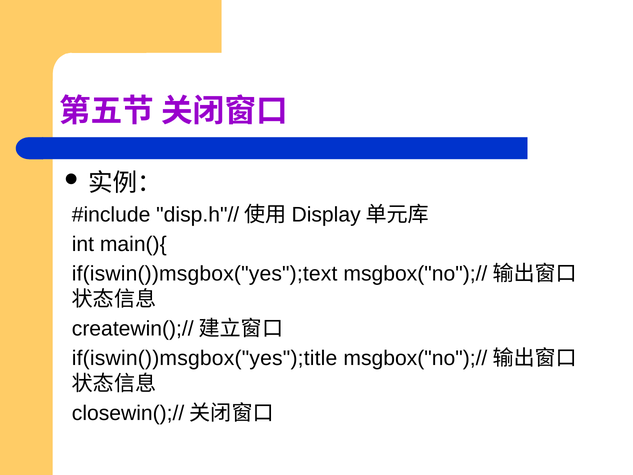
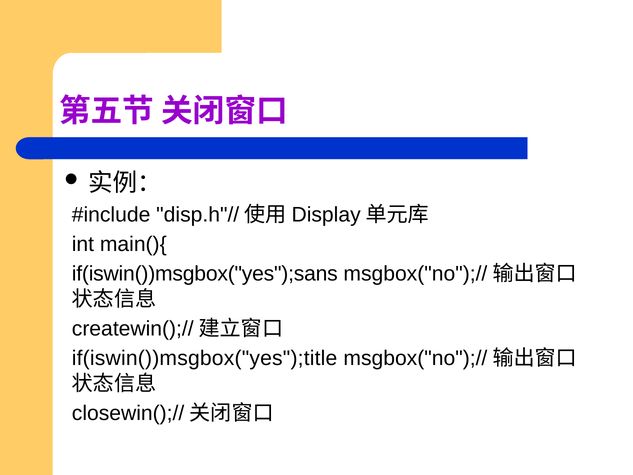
if(iswin())msgbox("yes");text: if(iswin())msgbox("yes");text -> if(iswin())msgbox("yes");sans (205, 274)
